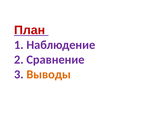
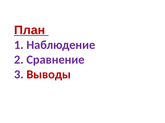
Выводы colour: orange -> red (49, 75)
